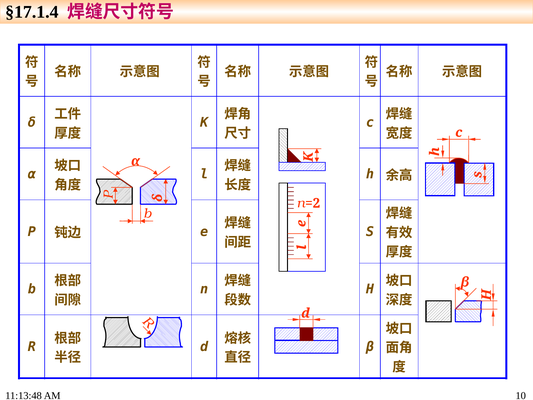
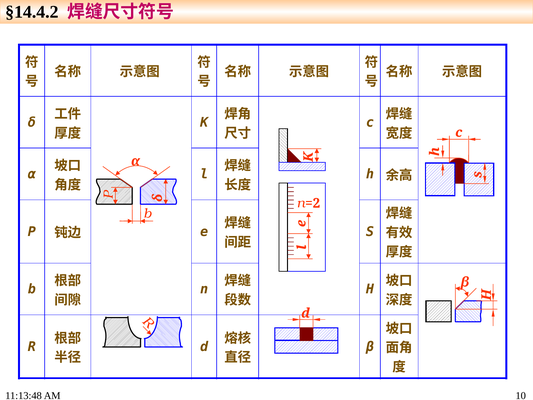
§17.1.4: §17.1.4 -> §14.4.2 (32, 12)
